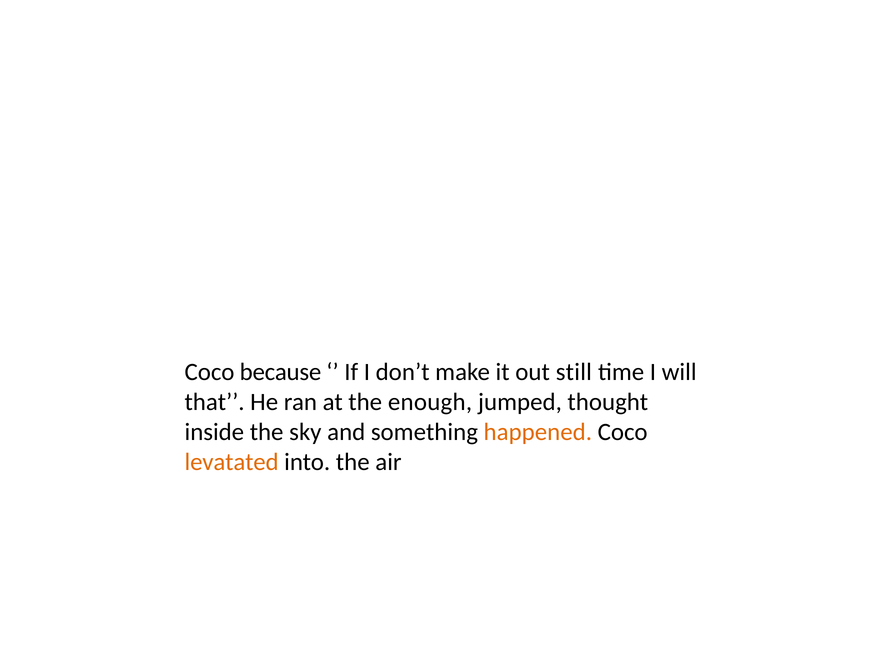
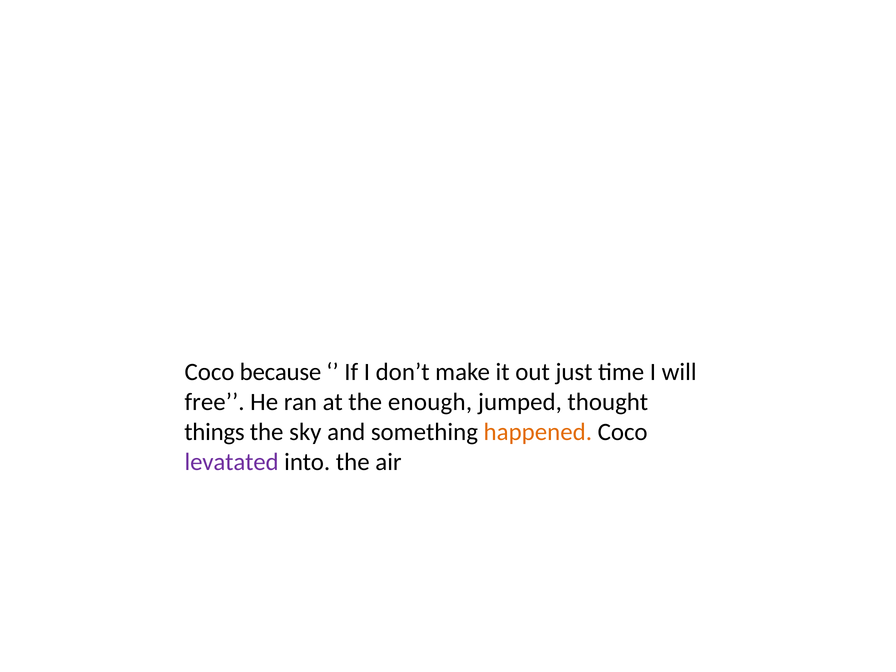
still: still -> just (574, 372)
that: that -> free (215, 402)
inside: inside -> things (214, 432)
levatated colour: orange -> purple (232, 462)
